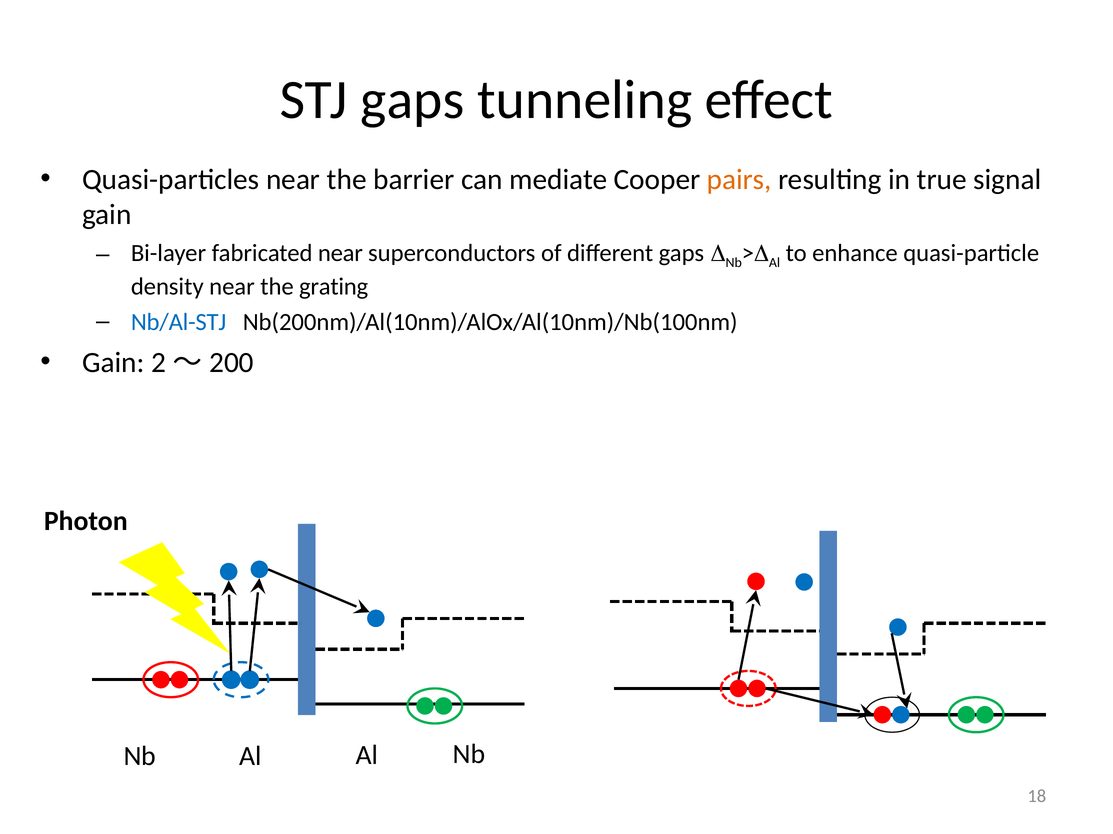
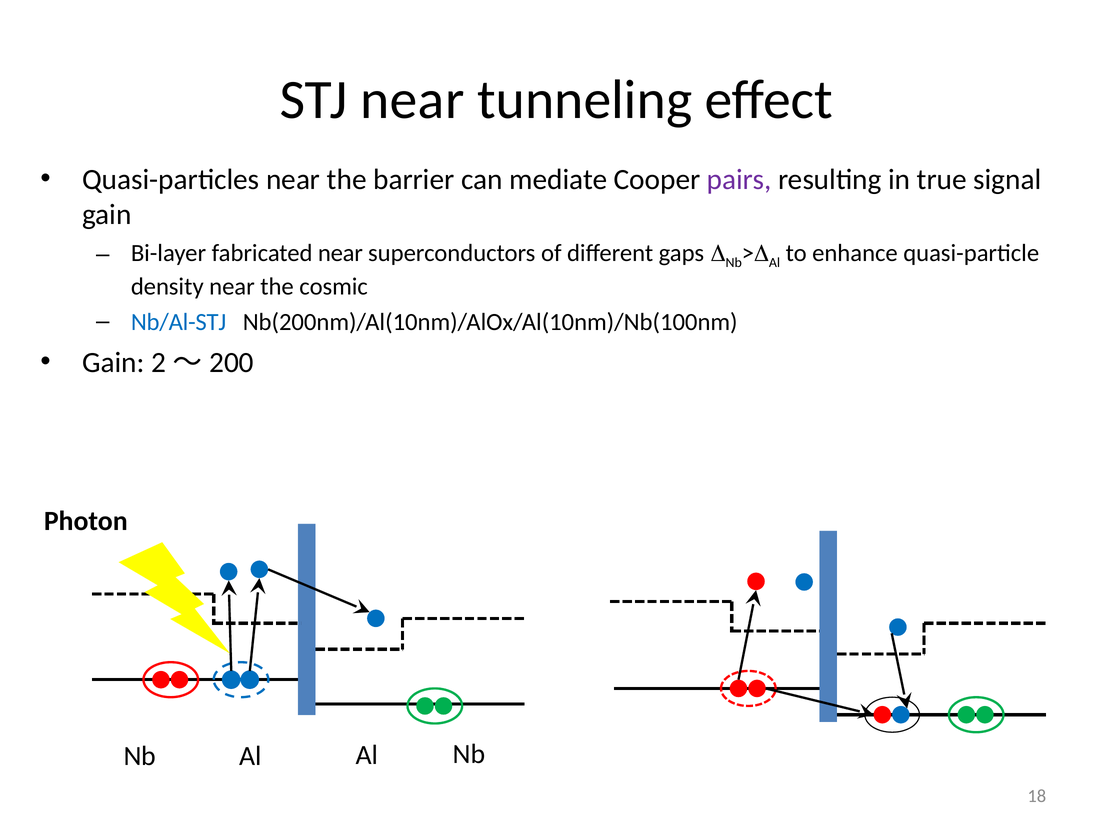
STJ gaps: gaps -> near (412, 100)
pairs colour: orange -> purple (739, 180)
grating: grating -> cosmic (334, 287)
